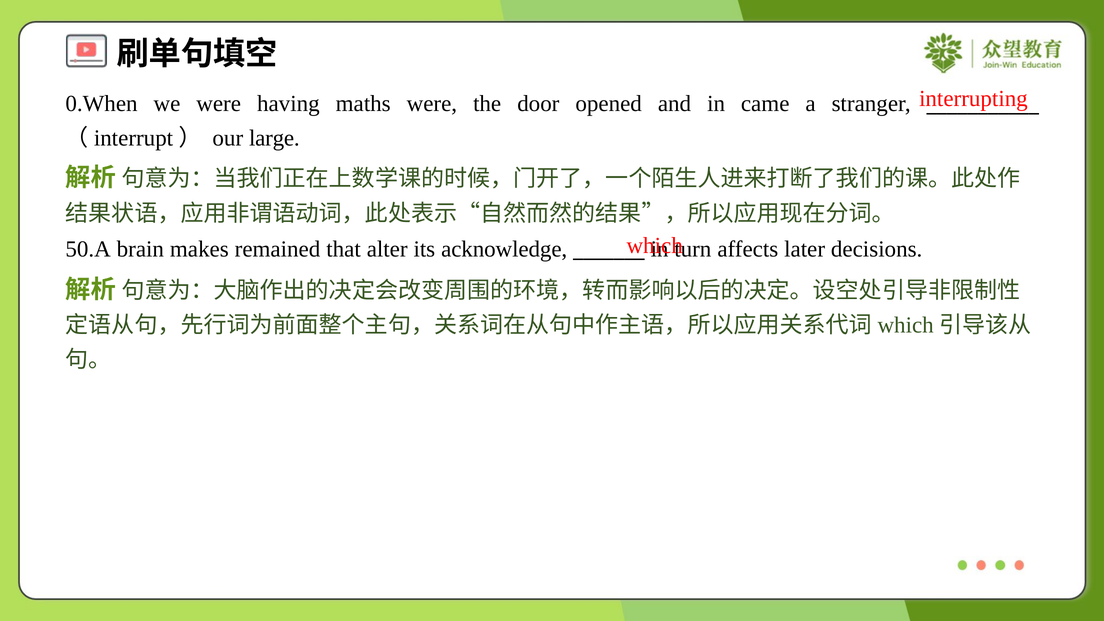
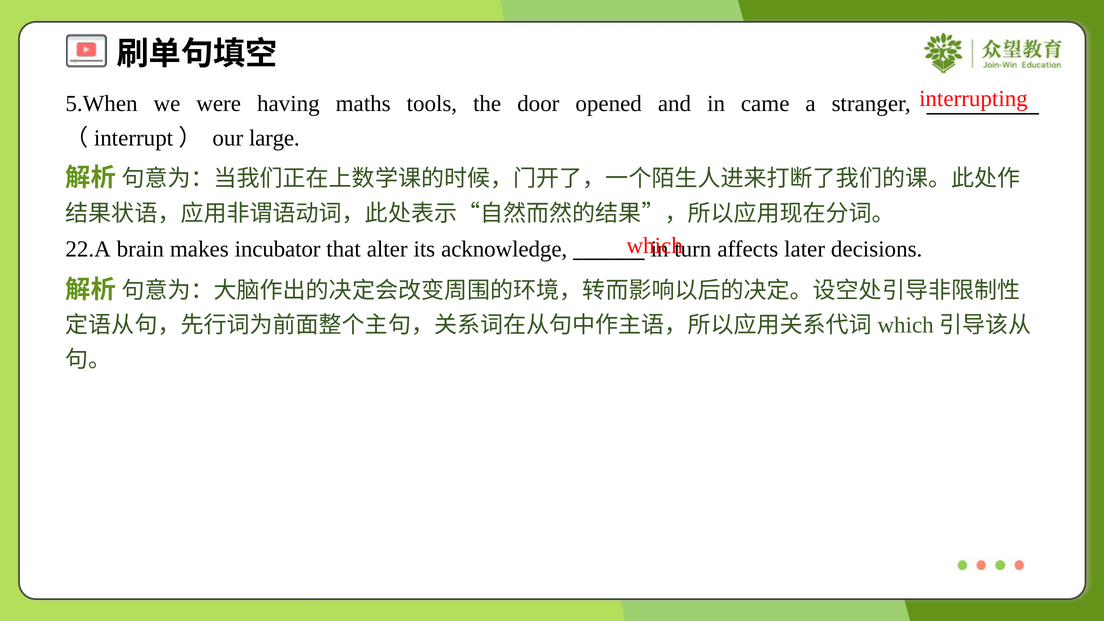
0.When: 0.When -> 5.When (101, 103)
maths were: were -> tools (432, 103)
50.A: 50.A -> 22.A (88, 249)
remained: remained -> incubator (278, 249)
